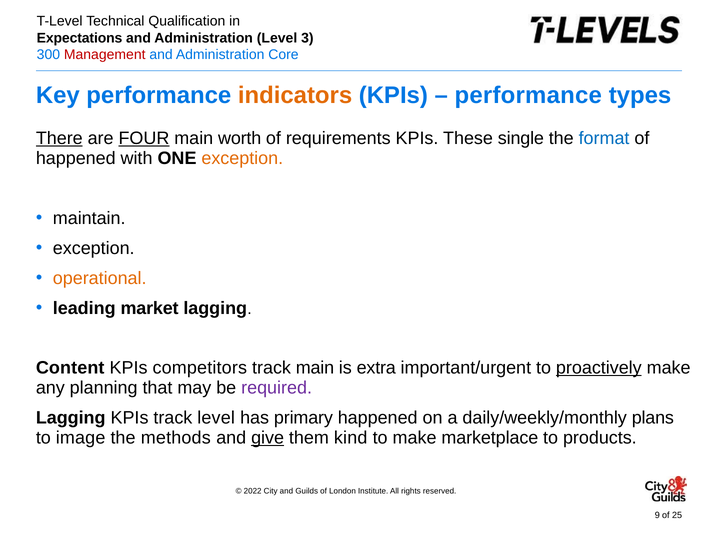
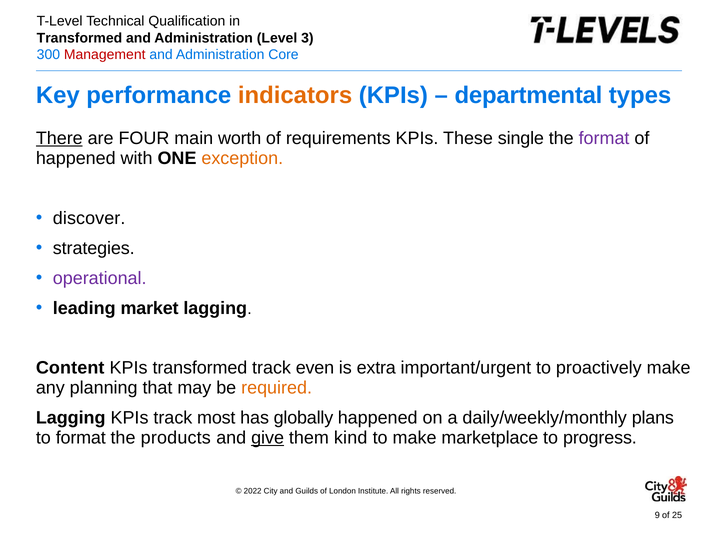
Expectations: Expectations -> Transformed (79, 38)
performance: performance -> departmental (528, 95)
FOUR underline: present -> none (144, 138)
format colour: blue -> purple (604, 138)
maintain: maintain -> discover (89, 218)
exception: exception -> strategies (94, 248)
operational colour: orange -> purple (100, 278)
KPIs competitors: competitors -> transformed (200, 368)
track main: main -> even (315, 368)
proactively underline: present -> none (599, 368)
required colour: purple -> orange (277, 388)
track level: level -> most (216, 417)
primary: primary -> globally (303, 417)
to image: image -> format (81, 437)
methods: methods -> products (176, 437)
products: products -> progress (600, 437)
